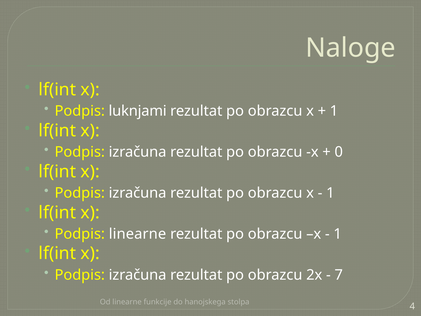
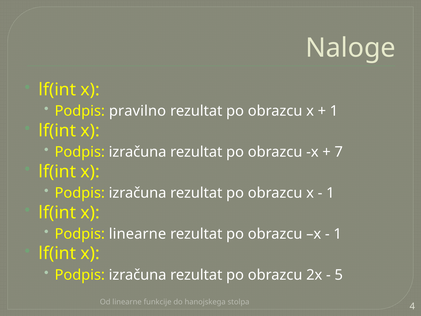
luknjami: luknjami -> pravilno (137, 111)
0: 0 -> 7 (339, 152)
7: 7 -> 5 (339, 275)
